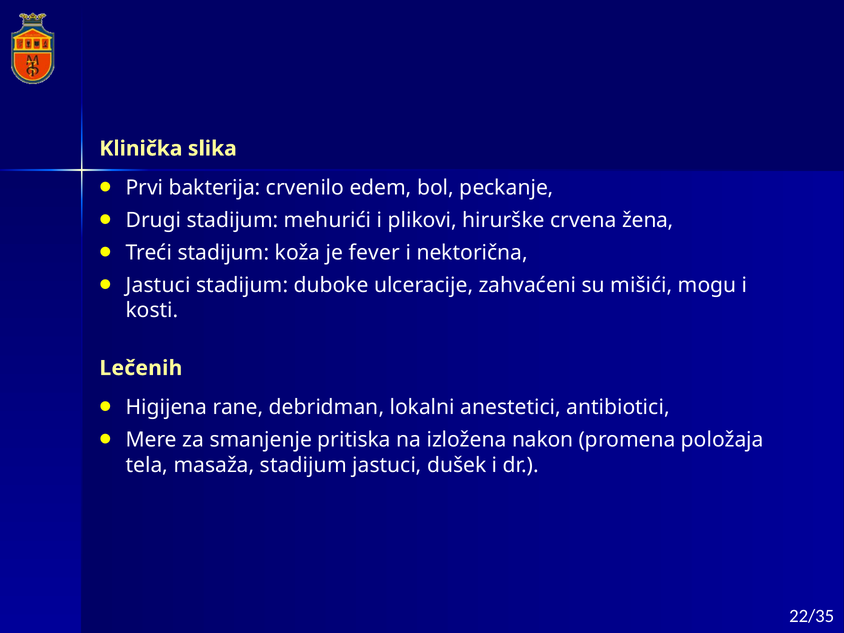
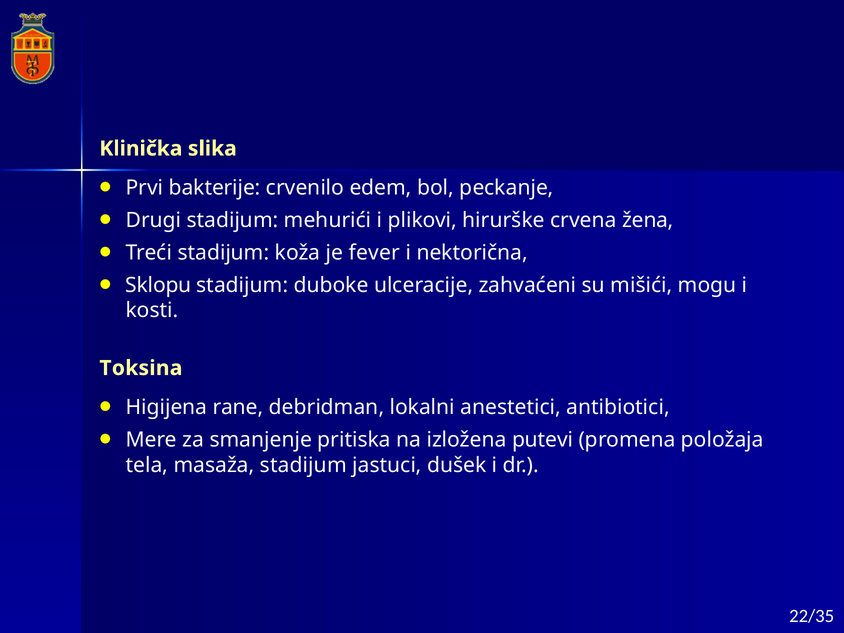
bakterija: bakterija -> bakterije (215, 188)
Jastuci: Jastuci -> Sklopu (158, 285)
Lečenih: Lečenih -> Toksina (141, 368)
nakon: nakon -> putevi (543, 440)
